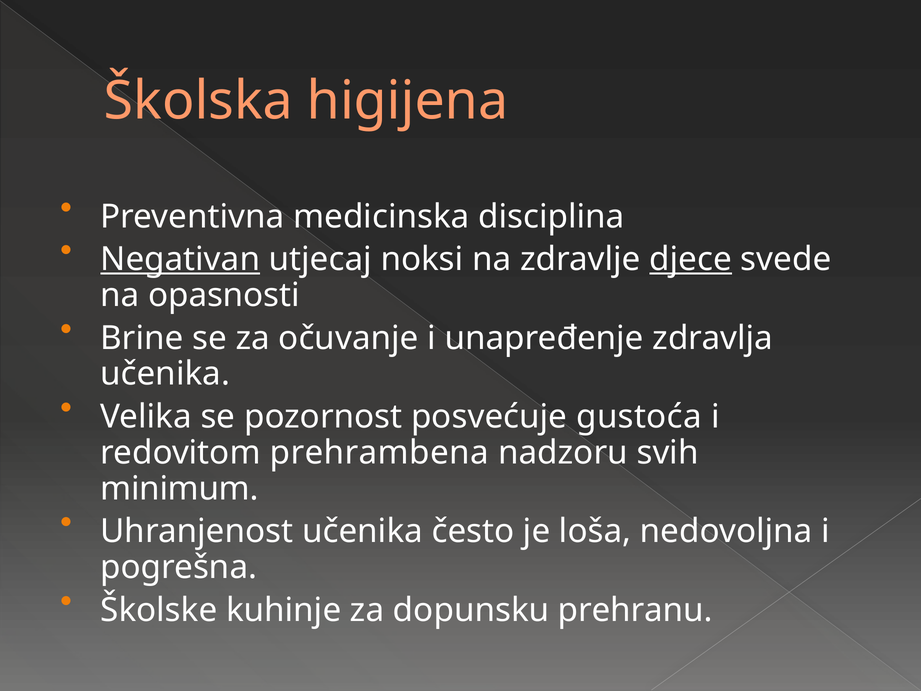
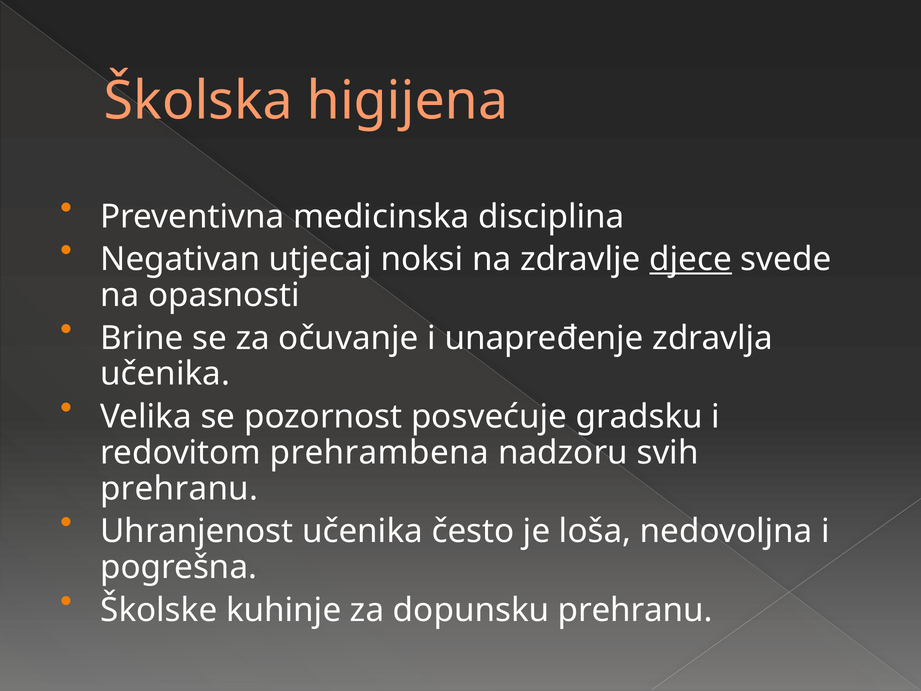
Negativan underline: present -> none (180, 259)
gustoća: gustoća -> gradsku (639, 417)
minimum: minimum -> prehranu (179, 488)
